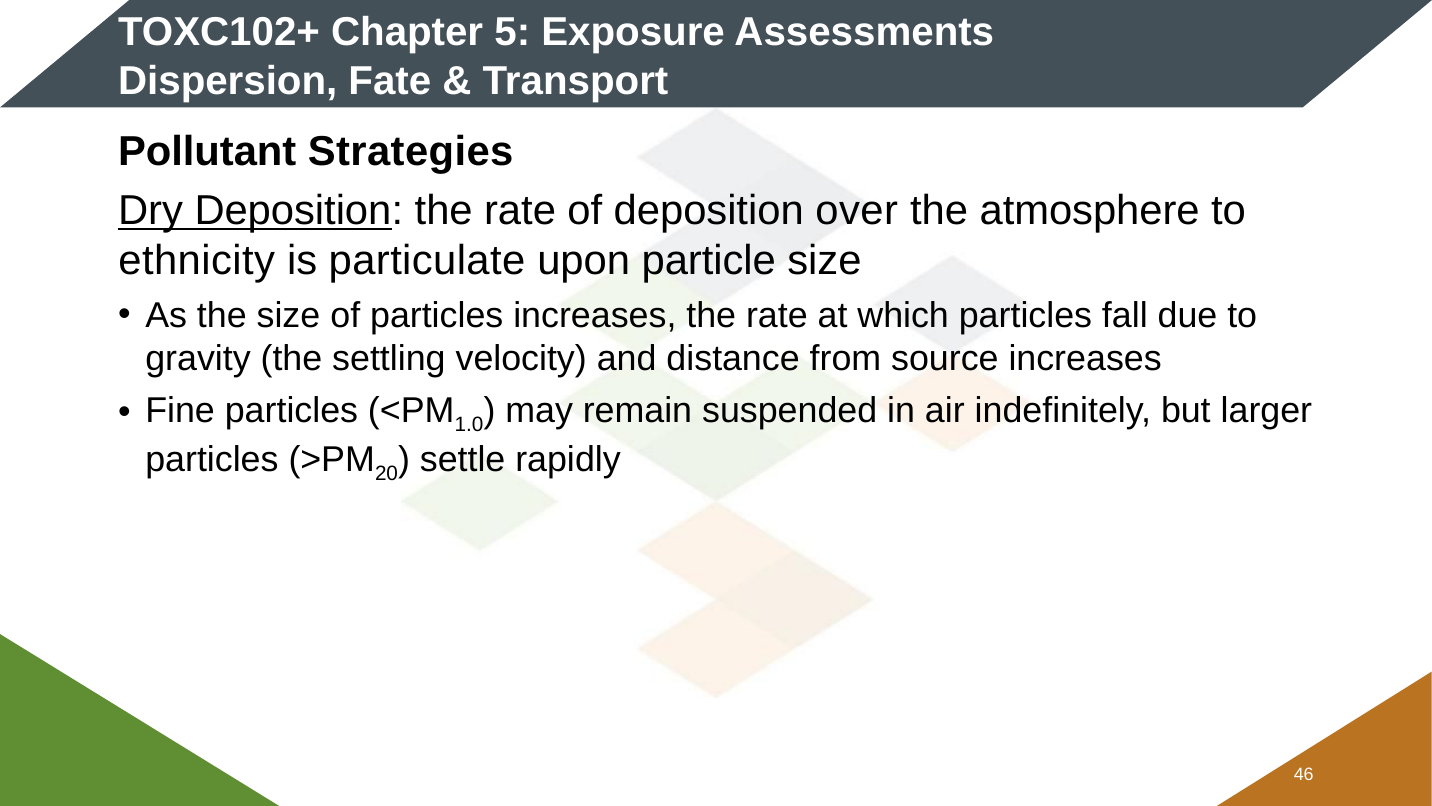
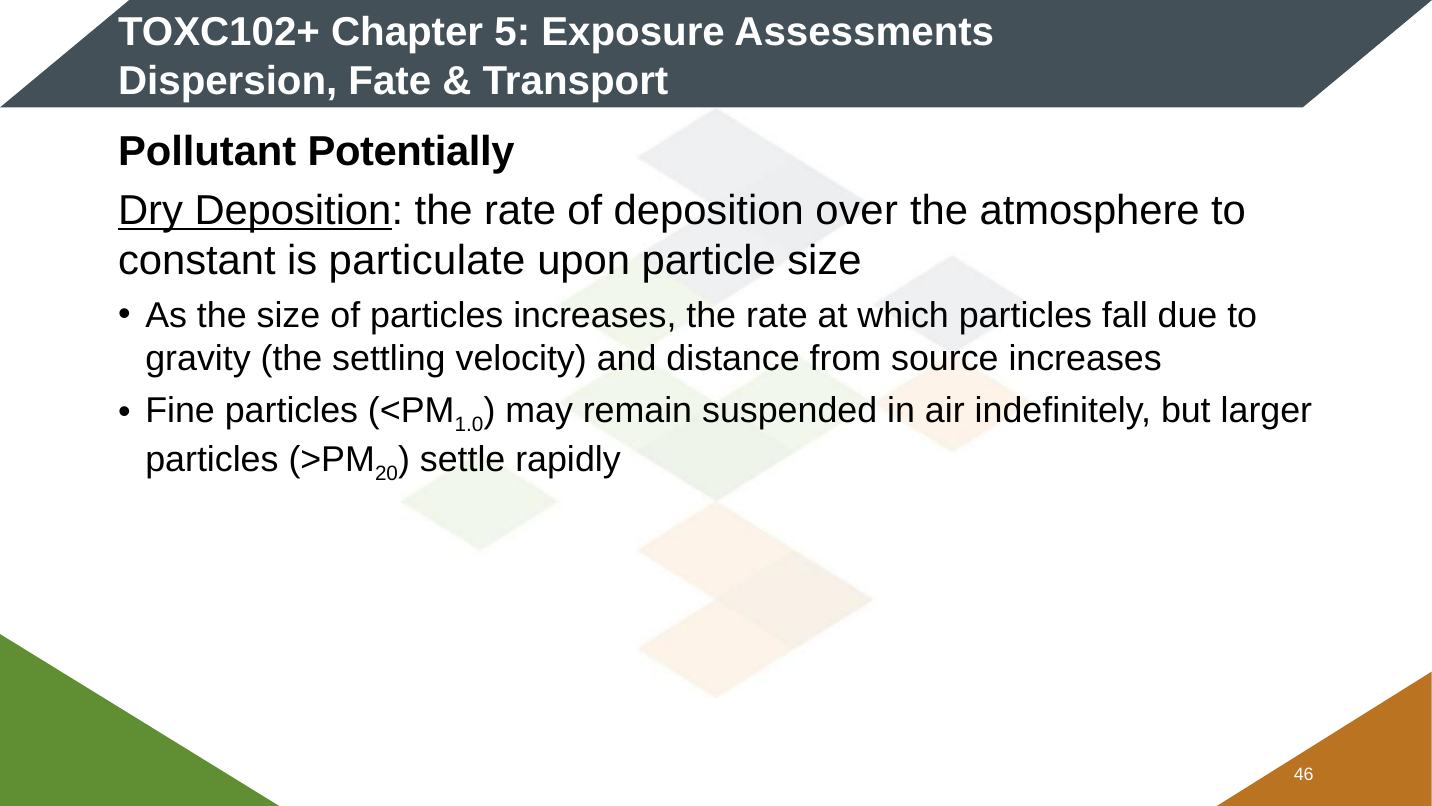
Strategies: Strategies -> Potentially (411, 151)
ethnicity: ethnicity -> constant (197, 260)
